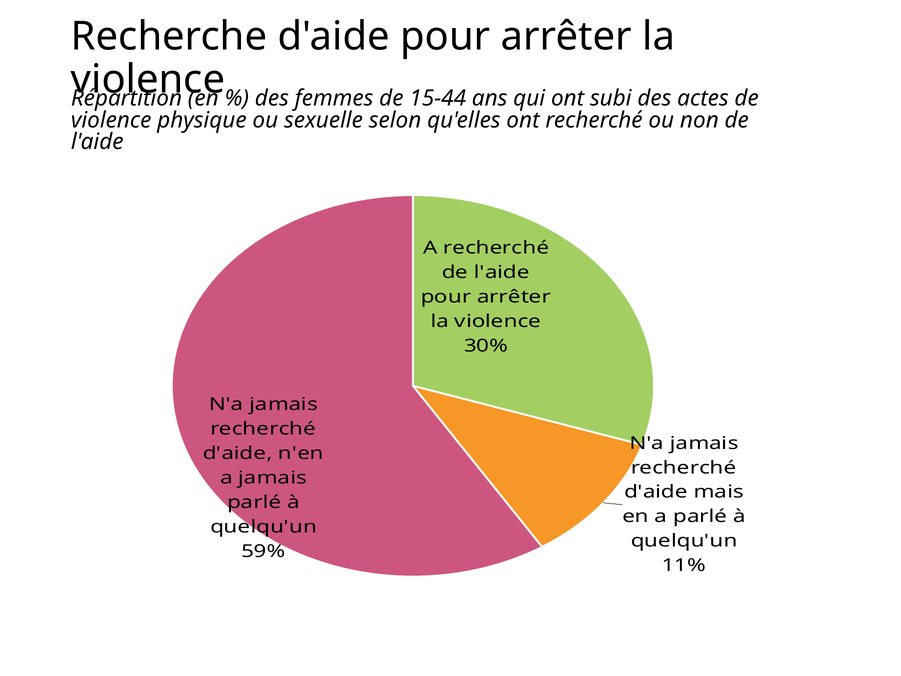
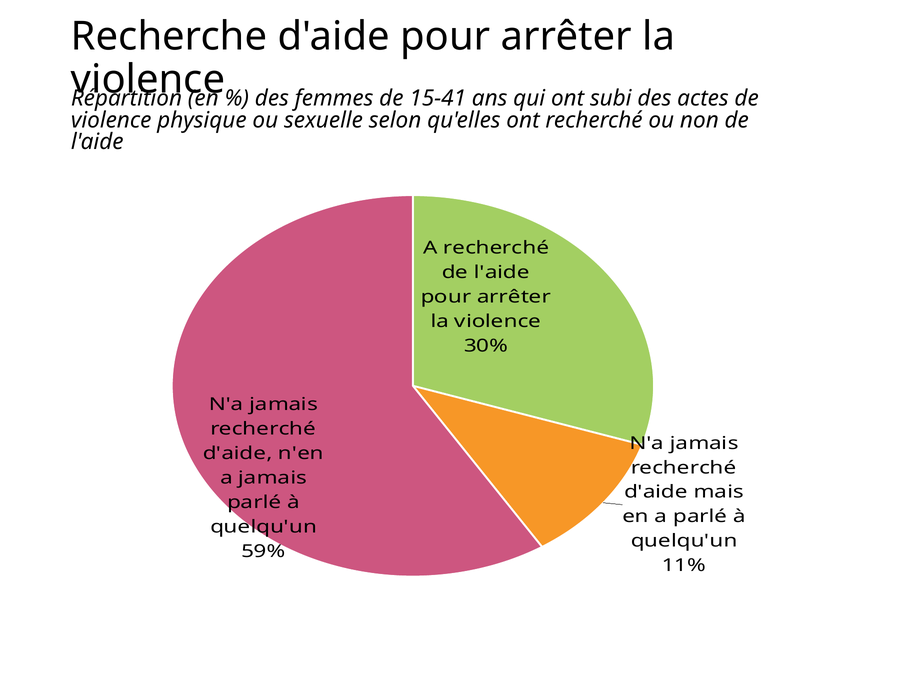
15-44: 15-44 -> 15-41 (438, 98)
